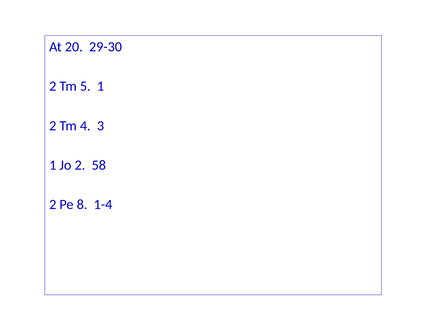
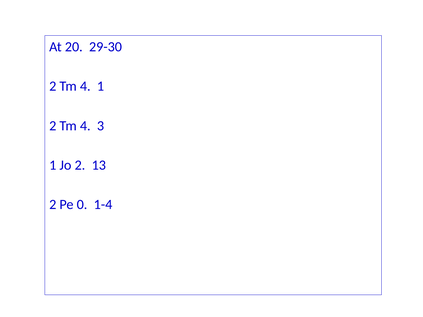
5: 5 -> 4 (85, 86)
58: 58 -> 13 (99, 165)
8: 8 -> 0 (82, 205)
